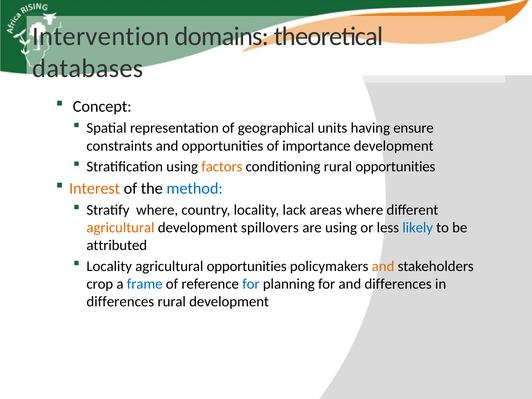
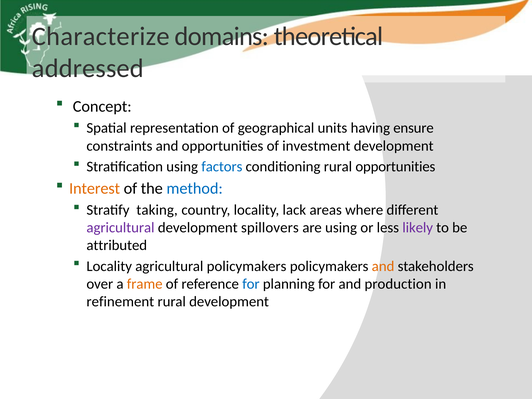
Intervention: Intervention -> Characterize (101, 36)
databases: databases -> addressed (88, 68)
importance: importance -> investment (316, 146)
factors colour: orange -> blue (222, 167)
Stratify where: where -> taking (157, 210)
agricultural colour: orange -> purple (120, 228)
likely colour: blue -> purple (418, 228)
agricultural opportunities: opportunities -> policymakers (247, 266)
crop: crop -> over (100, 284)
frame colour: blue -> orange (145, 284)
and differences: differences -> production (398, 284)
differences: differences -> refinement (120, 302)
